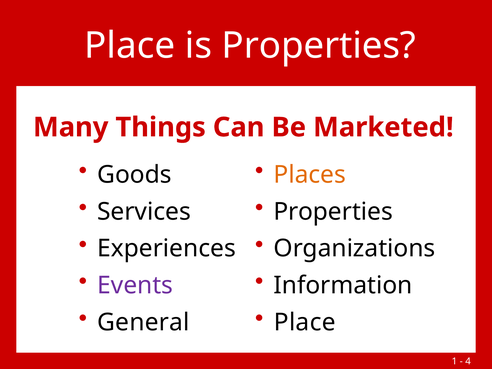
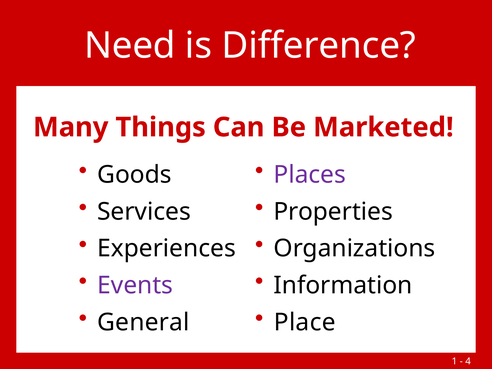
Place: Place -> Need (130, 46)
is Properties: Properties -> Difference (319, 46)
Places colour: orange -> purple (310, 175)
